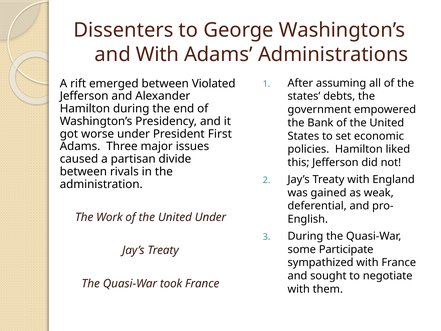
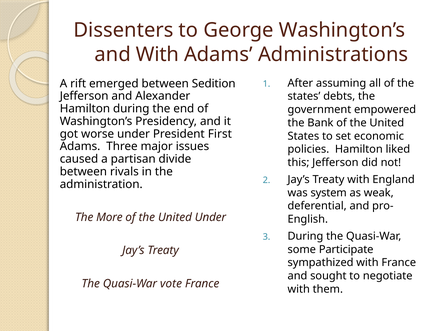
Violated: Violated -> Sedition (214, 83)
gained: gained -> system (329, 193)
Work: Work -> More (109, 217)
took: took -> vote (171, 283)
